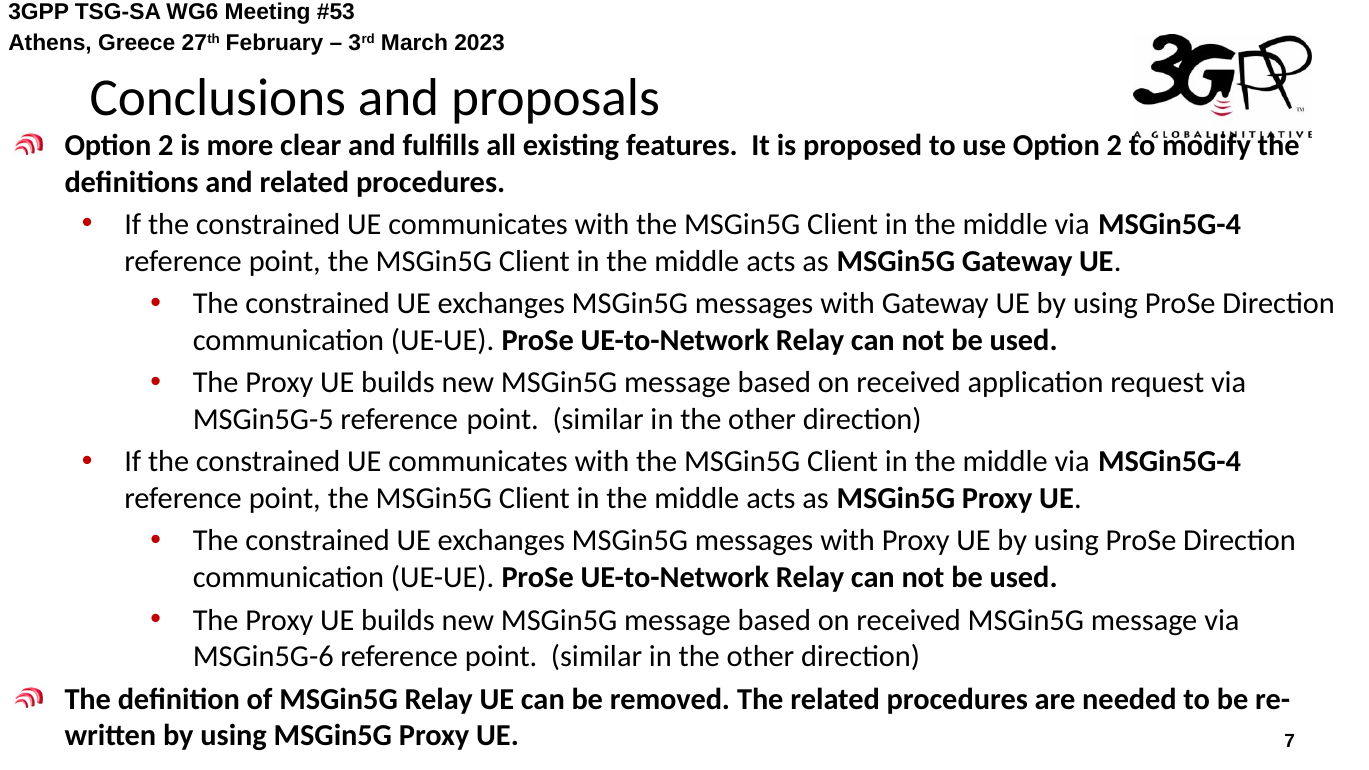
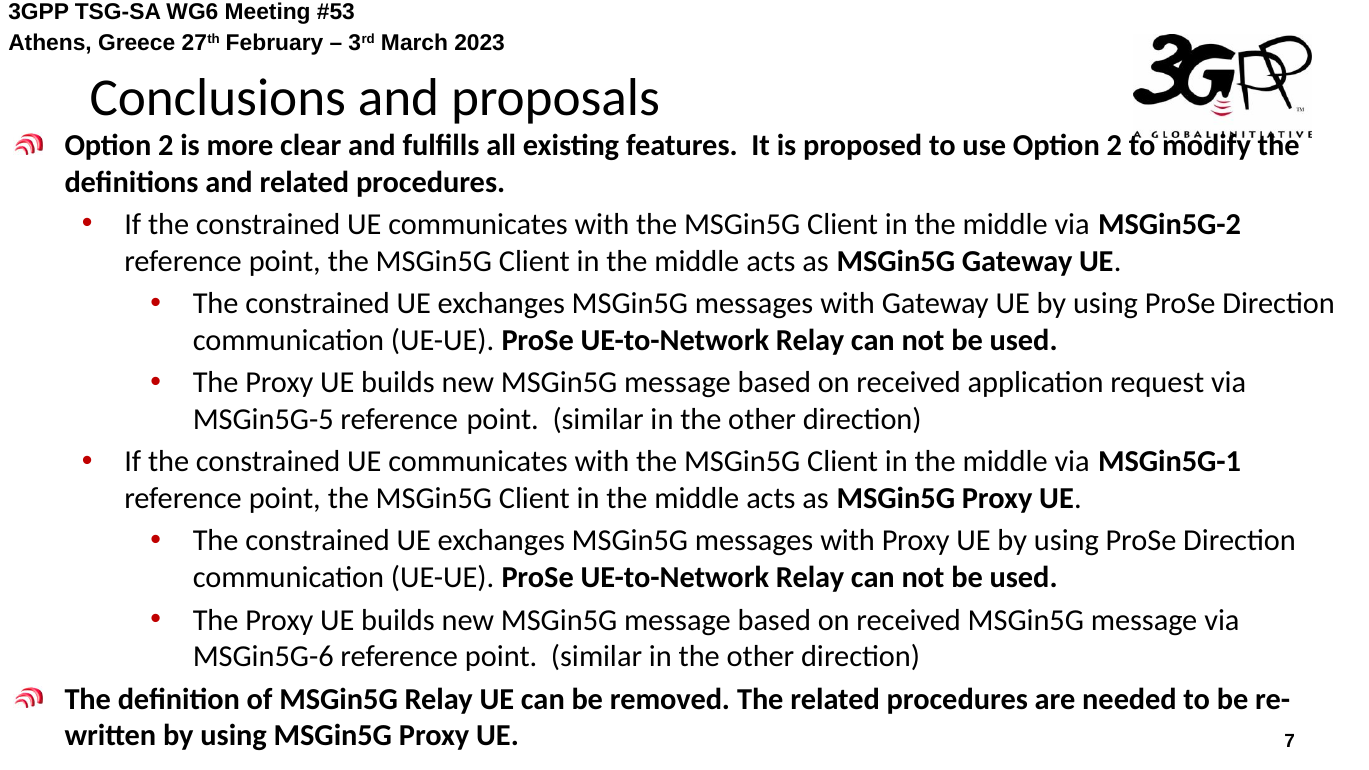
MSGin5G-4: MSGin5G-4 -> MSGin5G-2 (1170, 225)
MSGin5G-4: MSGin5G-4 -> MSGin5G-1 (1170, 462)
